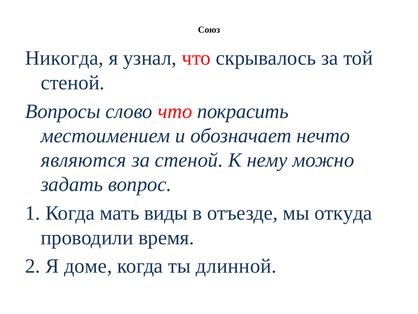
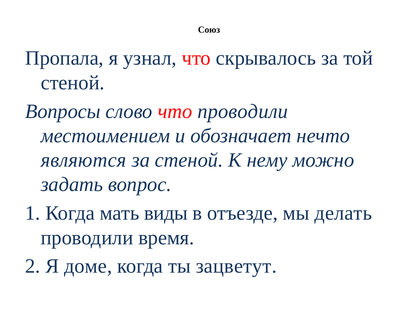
Никогда: Никогда -> Пропала (64, 58)
что покрасить: покрасить -> проводили (243, 111)
откуда: откуда -> делать (343, 213)
длинной: длинной -> зацветут (236, 266)
